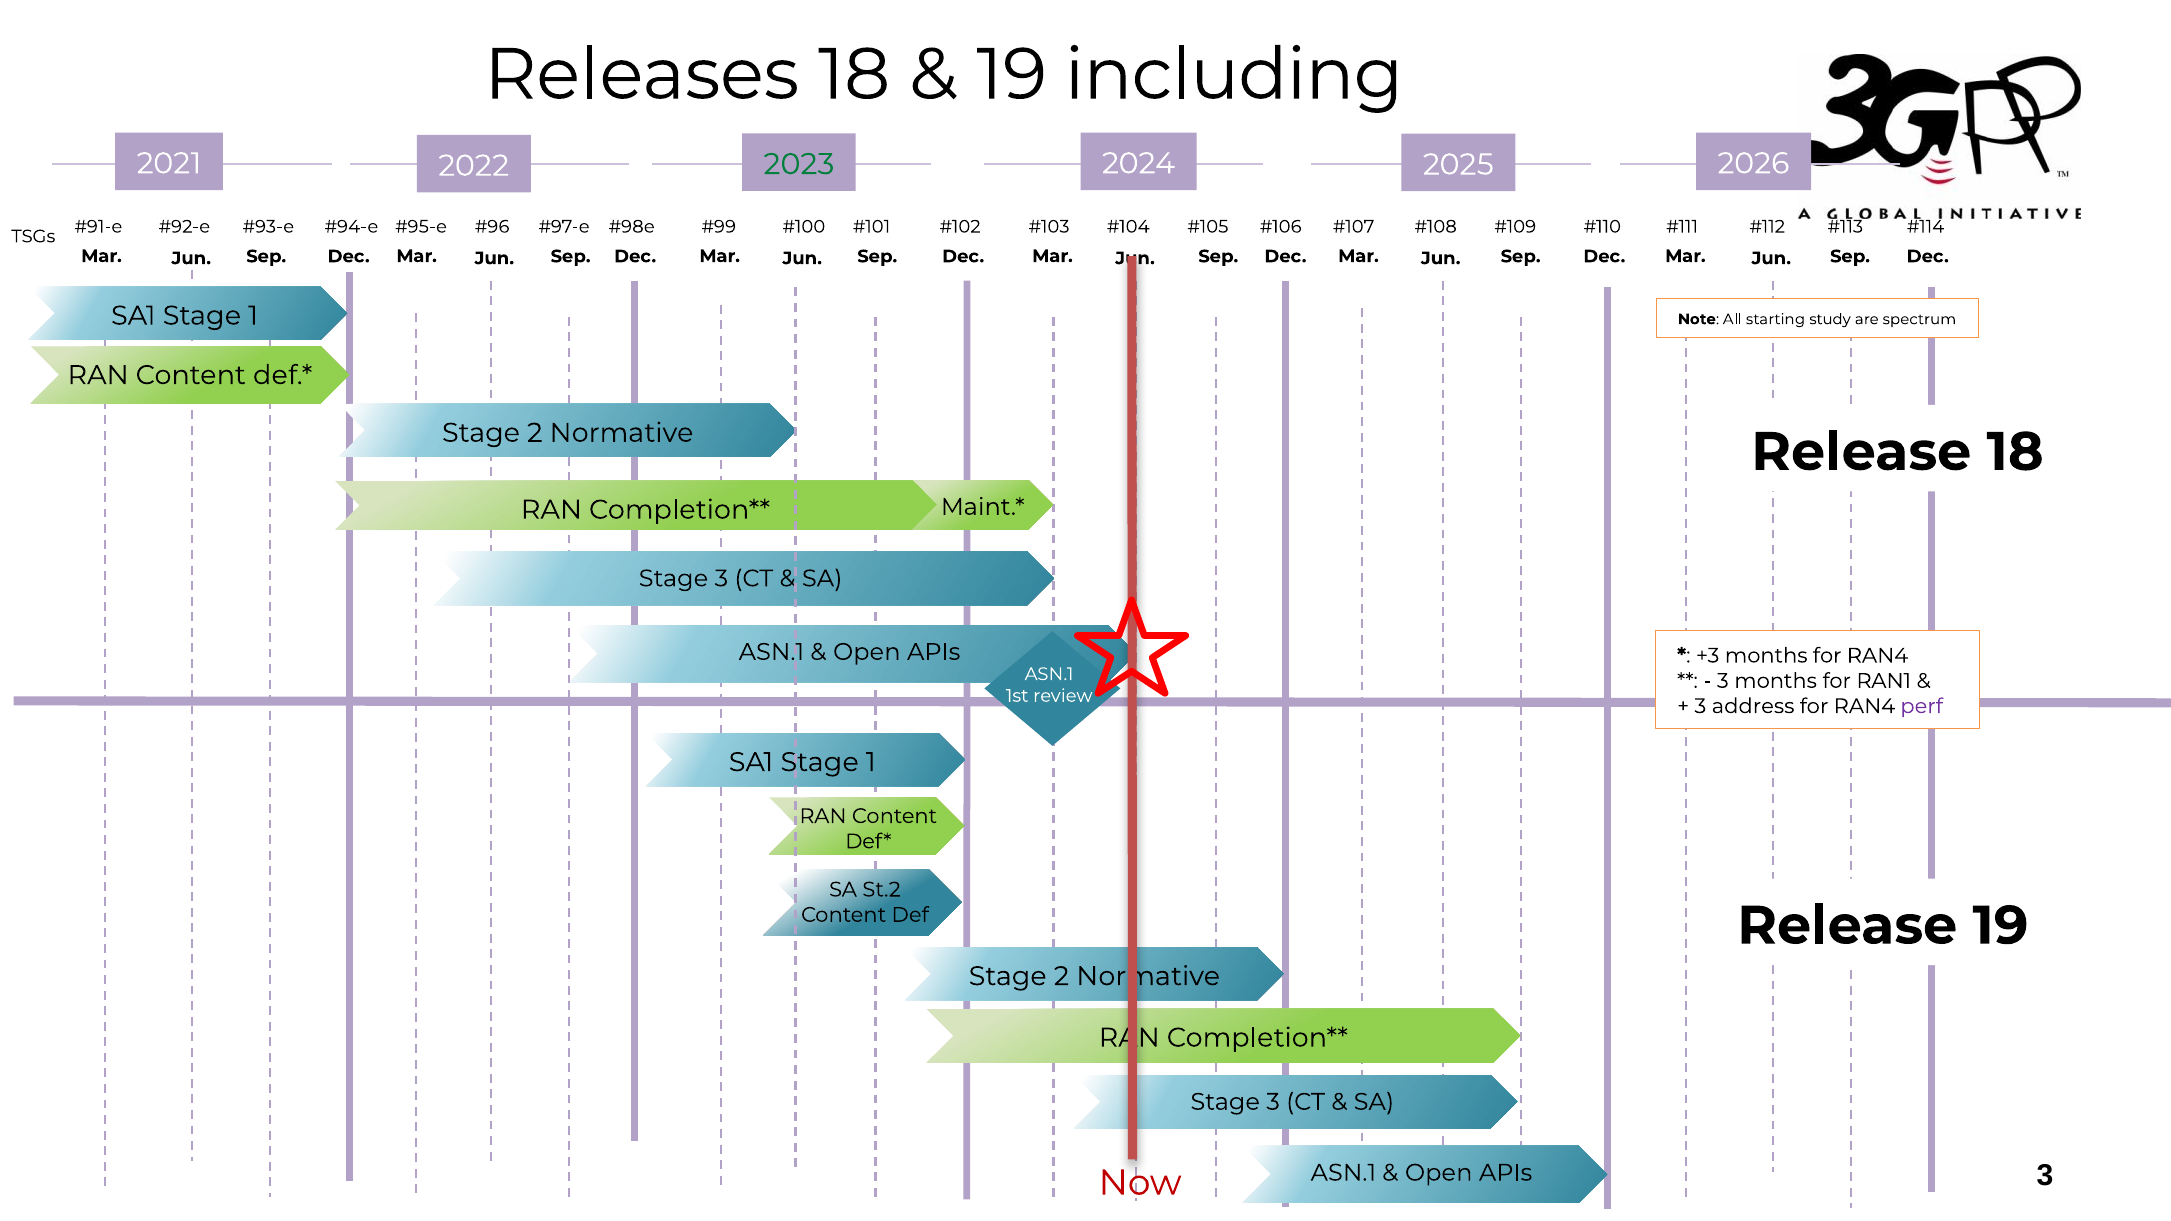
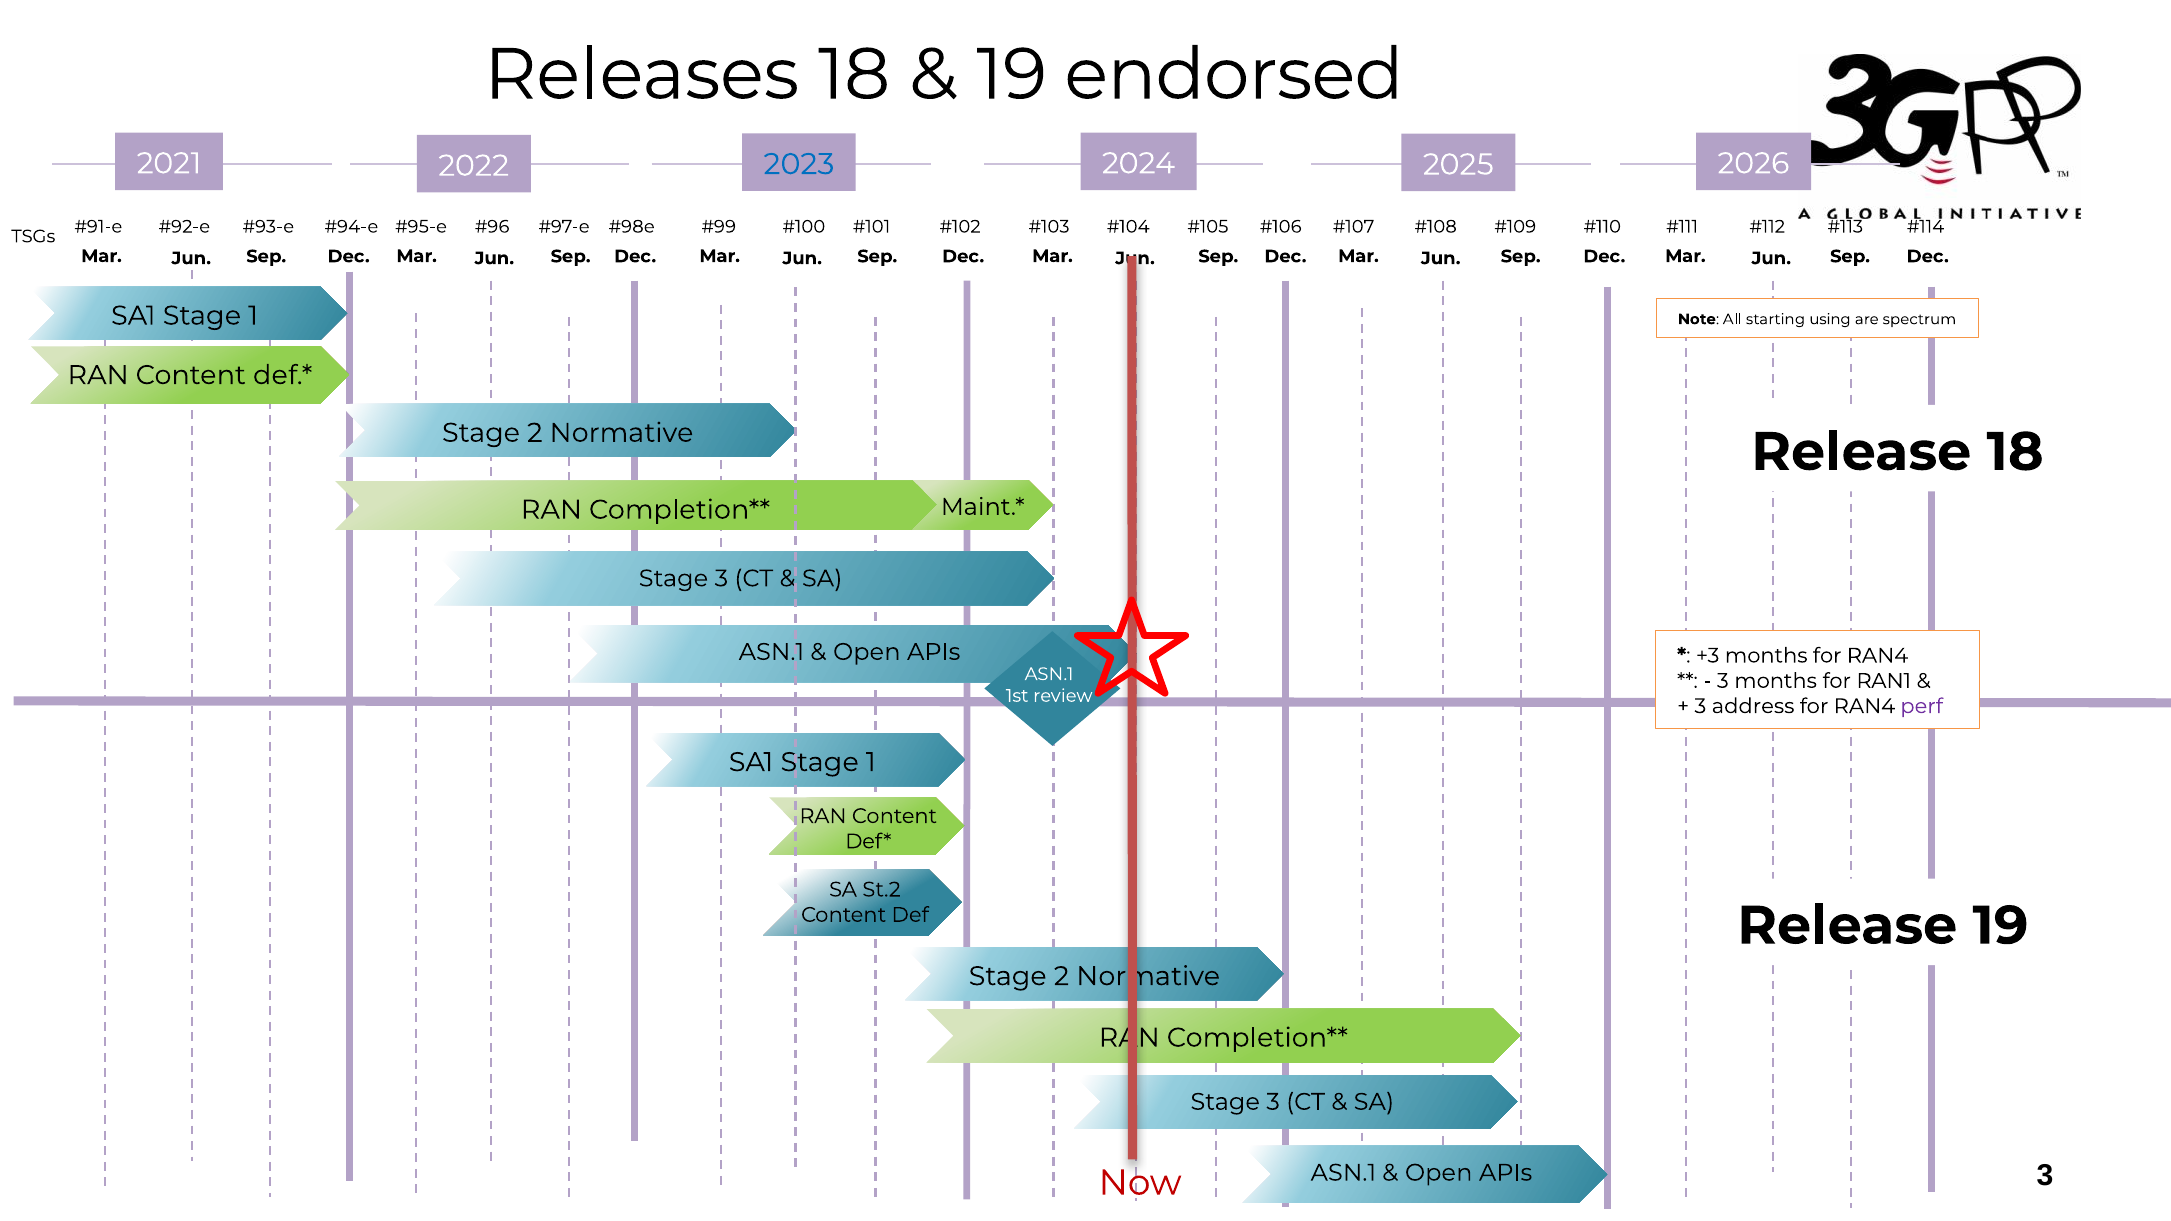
including: including -> endorsed (1234, 75)
2023 colour: green -> blue (799, 164)
study: study -> using (1830, 319)
